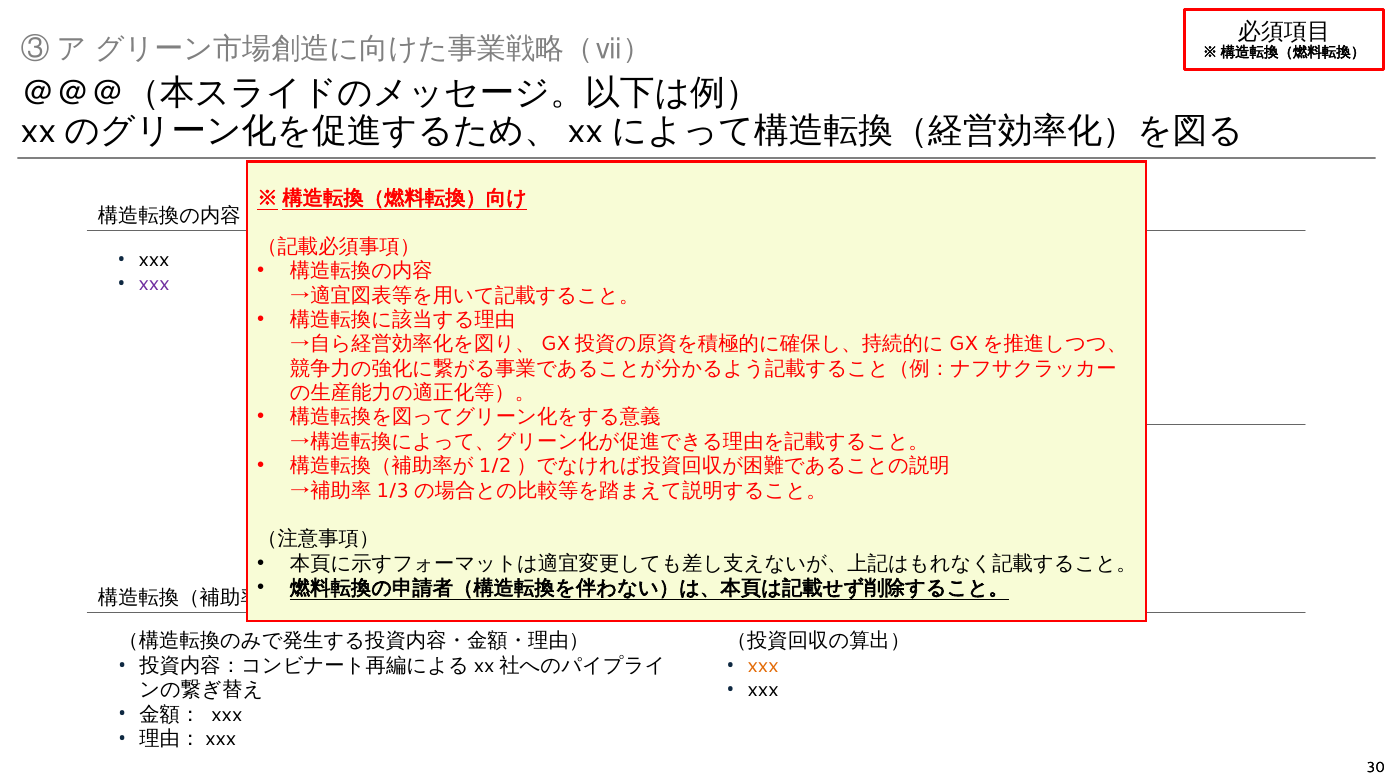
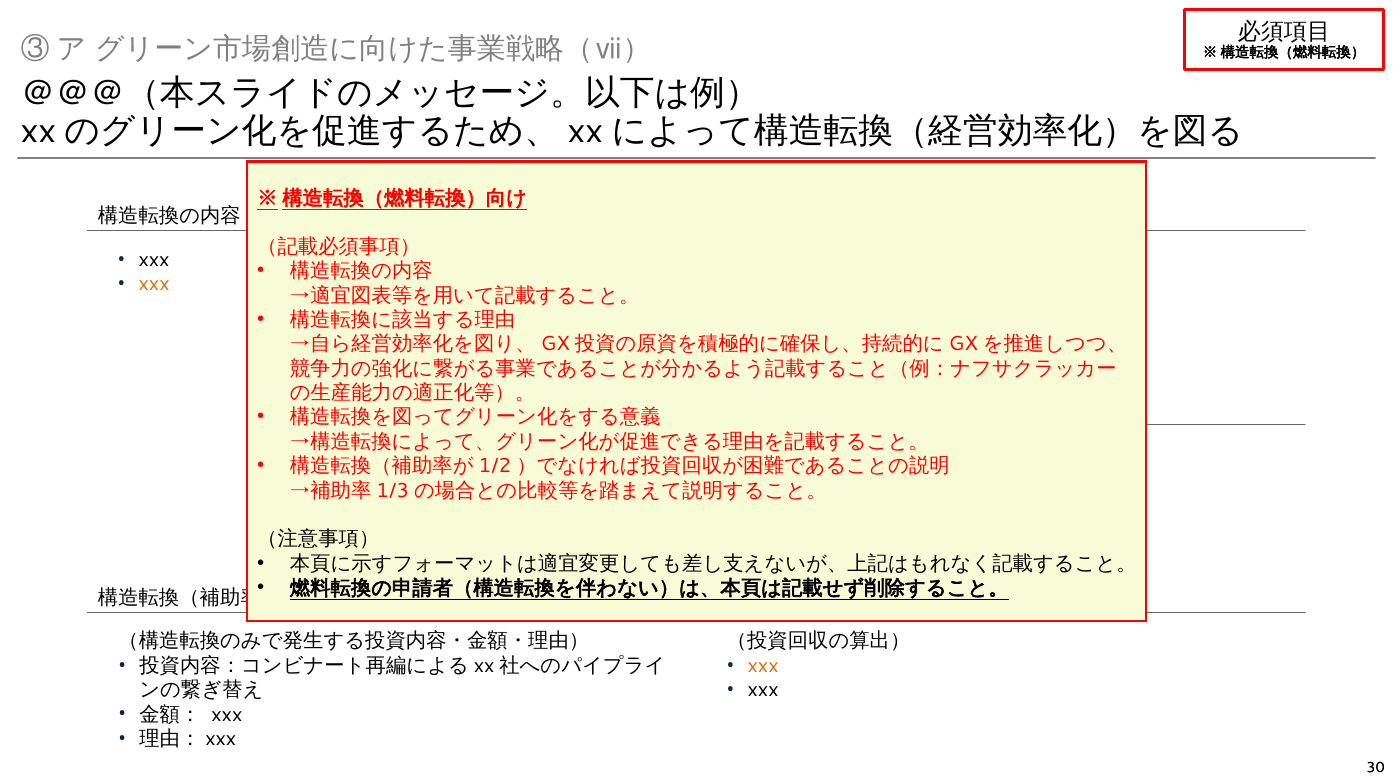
xxx colour: purple -> orange (154, 284)
